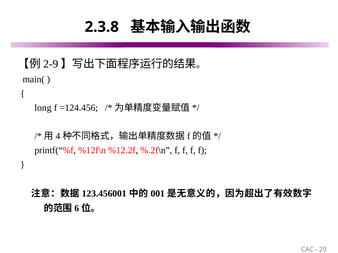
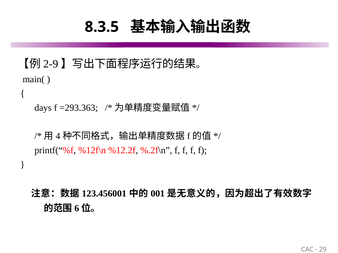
2.3.8: 2.3.8 -> 8.3.5 (102, 27)
long: long -> days (43, 108)
=124.456: =124.456 -> =293.363 (79, 108)
